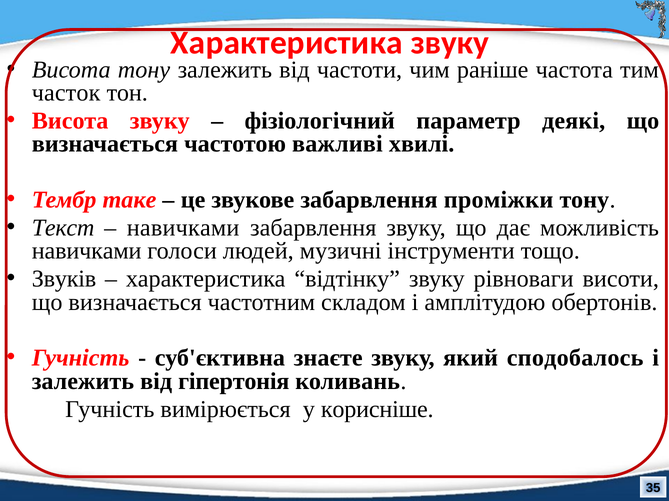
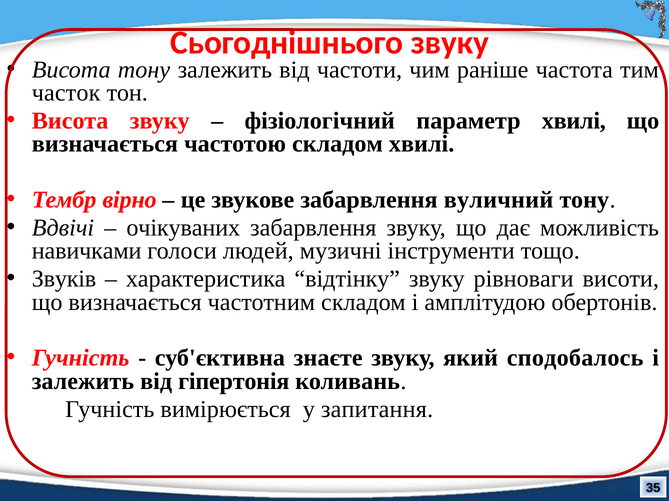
Характеристика: Характеристика -> Сьогоднішнього (287, 43)
параметр деякі: деякі -> хвилі (574, 121)
частотою важливі: важливі -> складом (337, 144)
таке: таке -> вірно (130, 200)
проміжки: проміжки -> вуличний (499, 200)
Текст: Текст -> Вдвічі (63, 228)
навичками: навичками -> очікуваних (183, 228)
корисніше: корисніше -> запитання (377, 410)
